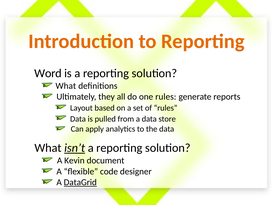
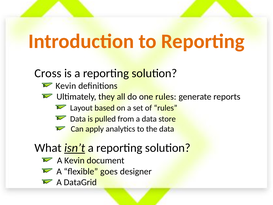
Word: Word -> Cross (48, 73)
What: What -> Kevin (66, 86)
code: code -> goes (109, 171)
DataGrid underline: present -> none (80, 182)
